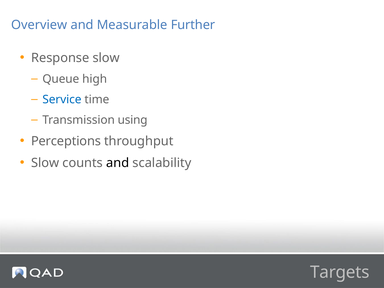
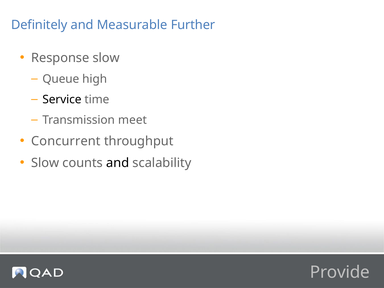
Overview: Overview -> Definitely (39, 25)
Service colour: blue -> black (62, 99)
using: using -> meet (132, 120)
Perceptions: Perceptions -> Concurrent (66, 141)
Targets: Targets -> Provide (340, 272)
